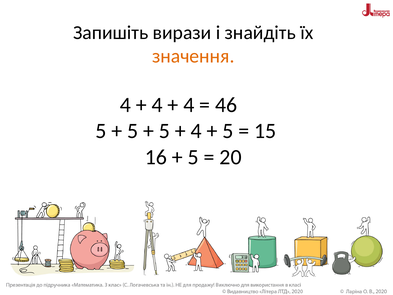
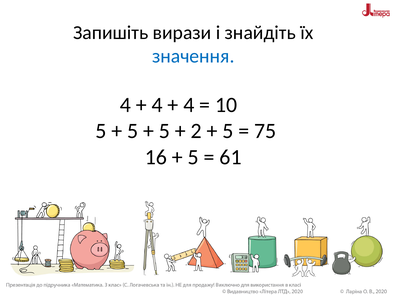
значення colour: orange -> blue (193, 56)
46: 46 -> 10 (226, 105)
4: 4 -> 2 (196, 131)
15: 15 -> 75 (265, 131)
20: 20 -> 61 (231, 157)
